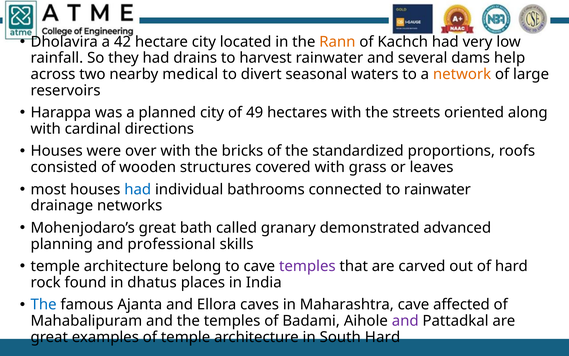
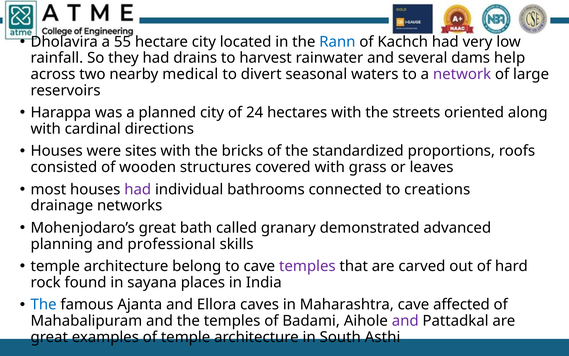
42: 42 -> 55 (123, 42)
Rann colour: orange -> blue (337, 42)
network colour: orange -> purple (462, 74)
49: 49 -> 24 (255, 112)
over: over -> sites (141, 151)
had colour: blue -> purple (138, 189)
to rainwater: rainwater -> creations (437, 189)
dhatus: dhatus -> sayana (152, 282)
South Hard: Hard -> Asthi (383, 337)
